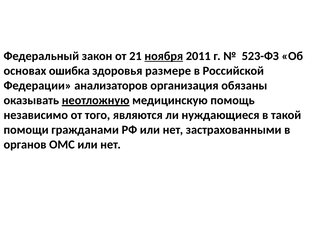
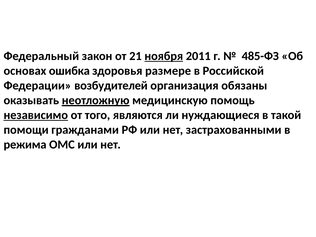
523-ФЗ: 523-ФЗ -> 485-ФЗ (260, 56)
анализаторов: анализаторов -> возбудителей (111, 86)
независимо underline: none -> present (36, 115)
органов: органов -> режима (25, 145)
